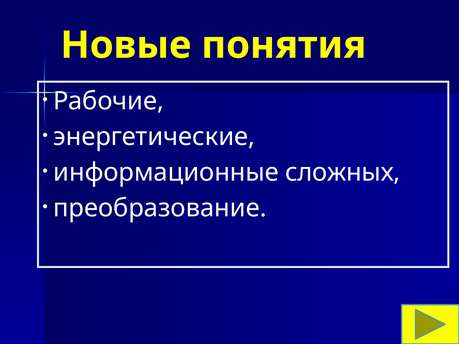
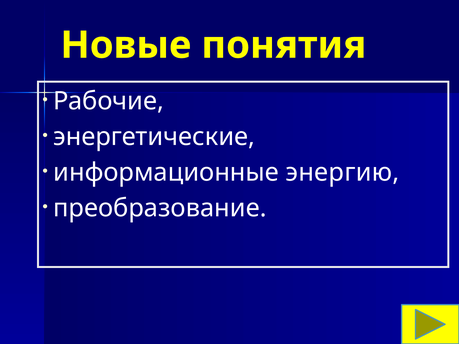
сложных: сложных -> энергию (342, 172)
